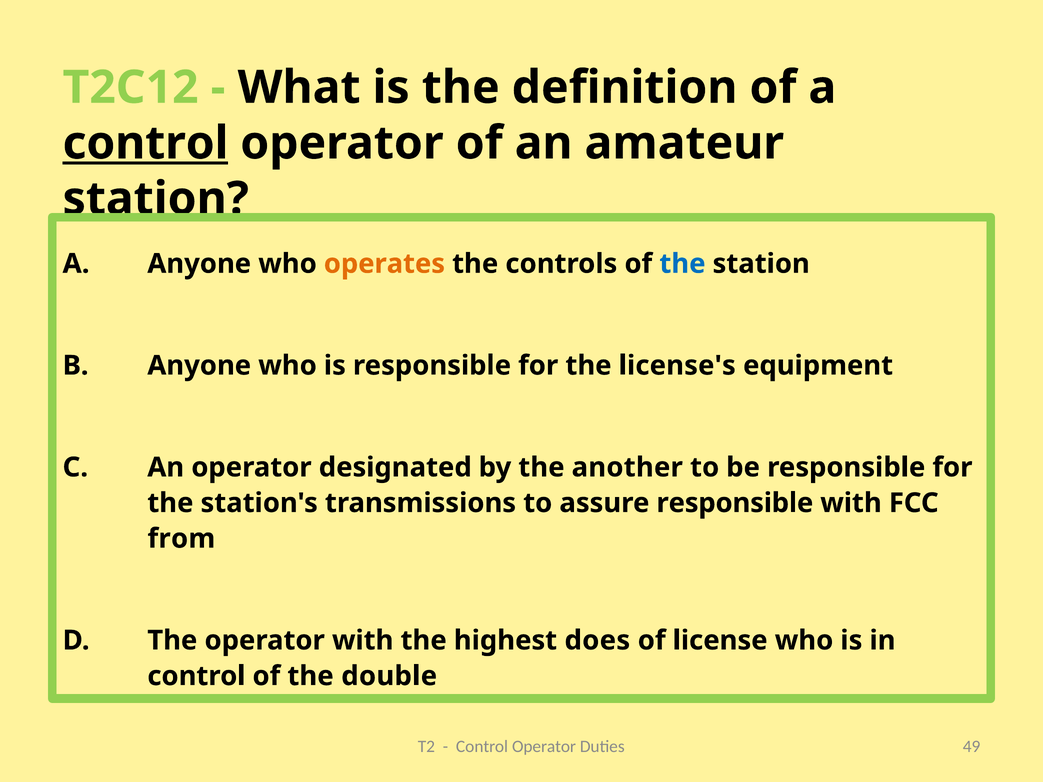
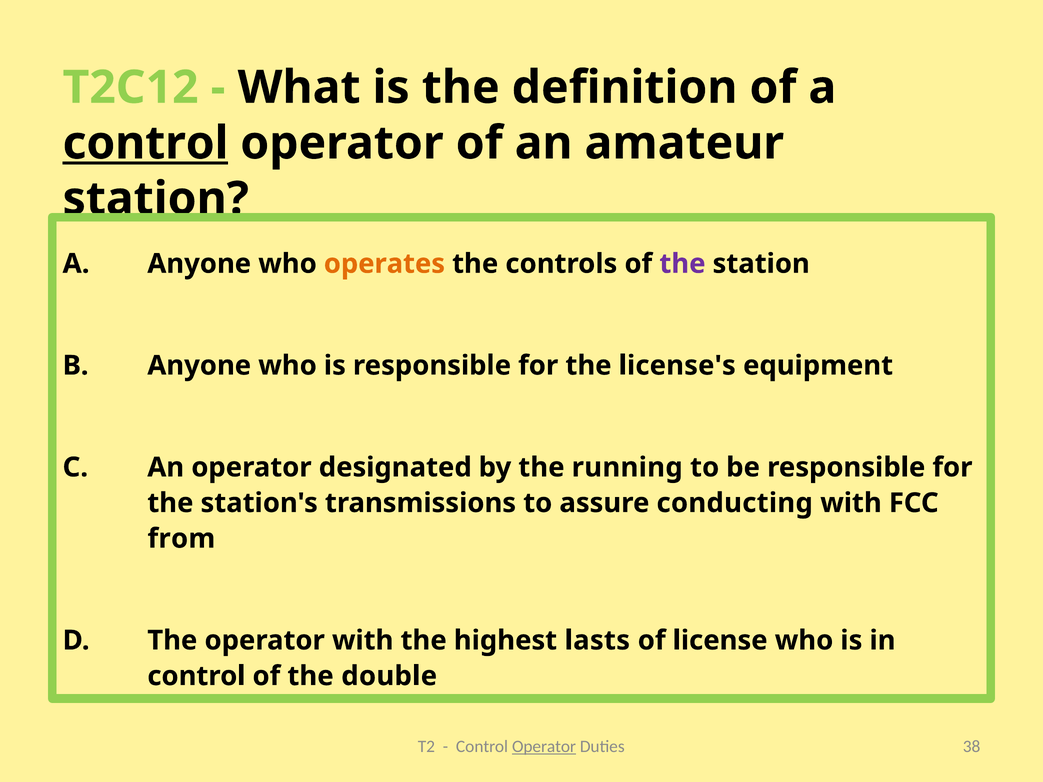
the colour: blue -> purple (682, 264)
another: another -> running (627, 467)
assure responsible: responsible -> conducting (735, 503)
does: does -> lasts (597, 641)
Operator underline: none -> present (544, 747)
49: 49 -> 38 (972, 747)
